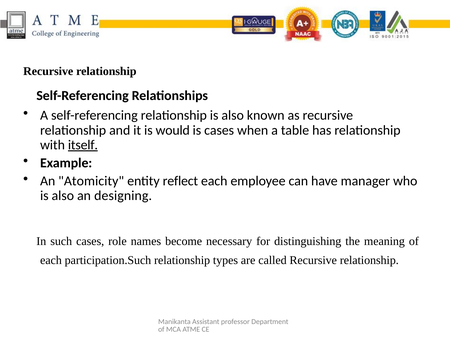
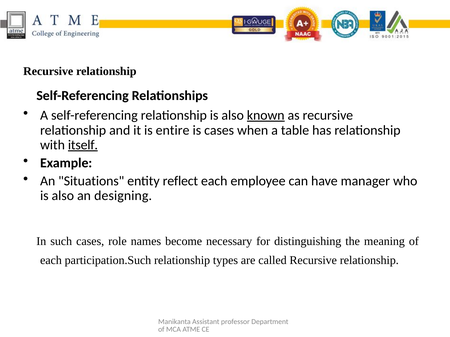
known underline: none -> present (266, 115)
would: would -> entire (173, 130)
Atomicity: Atomicity -> Situations (91, 181)
